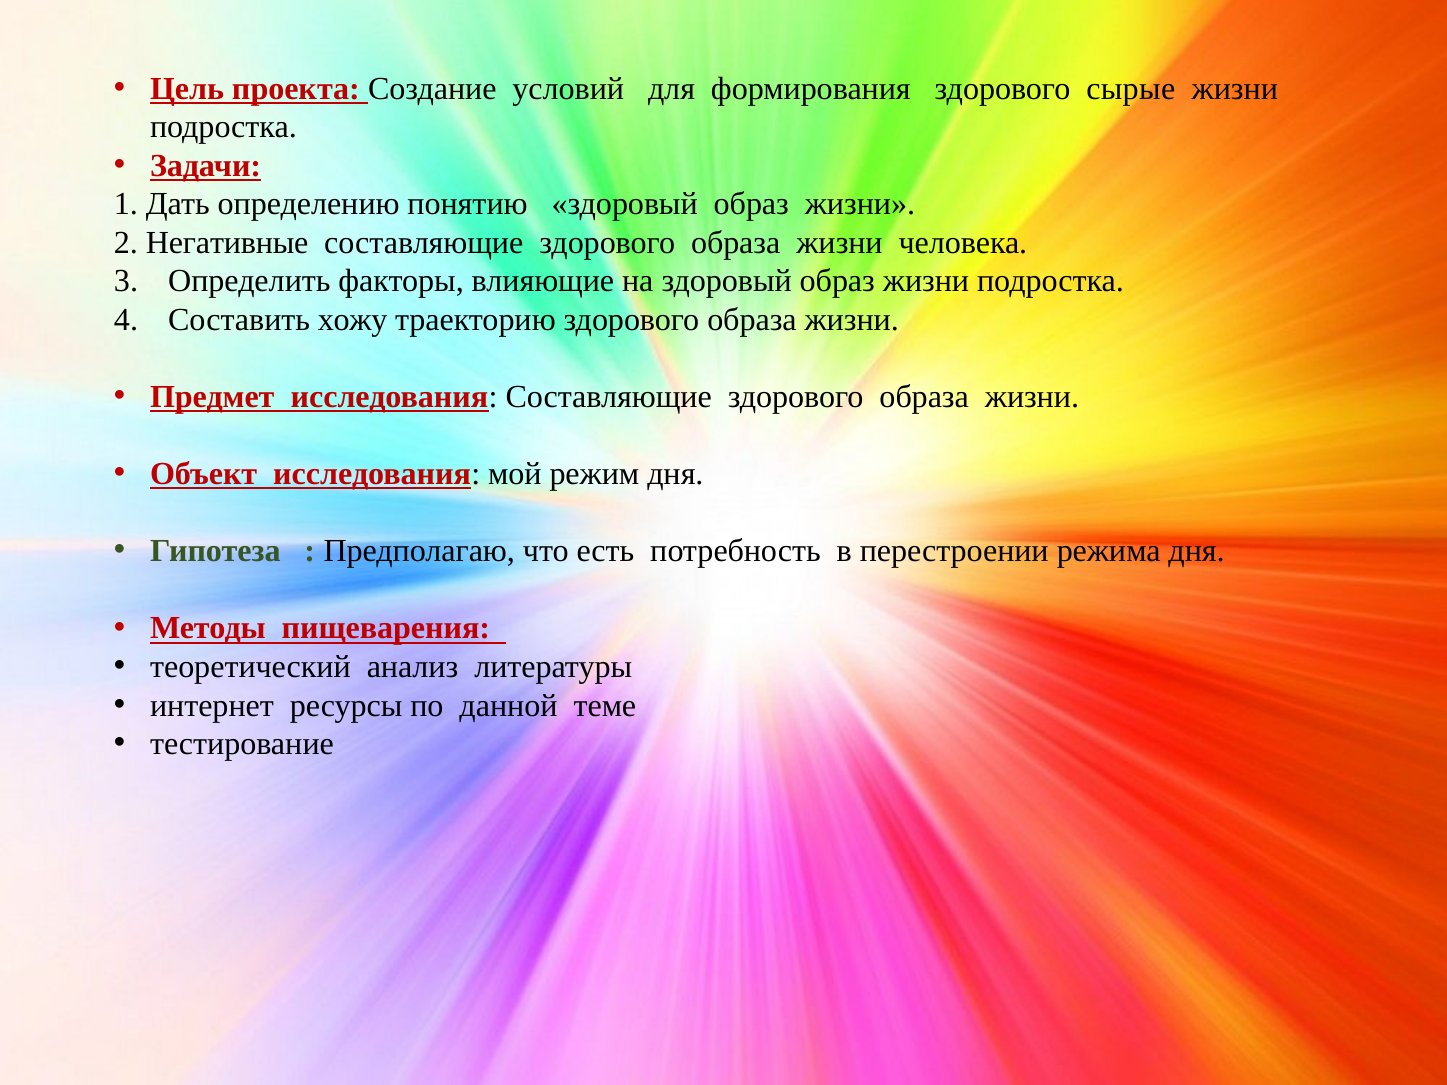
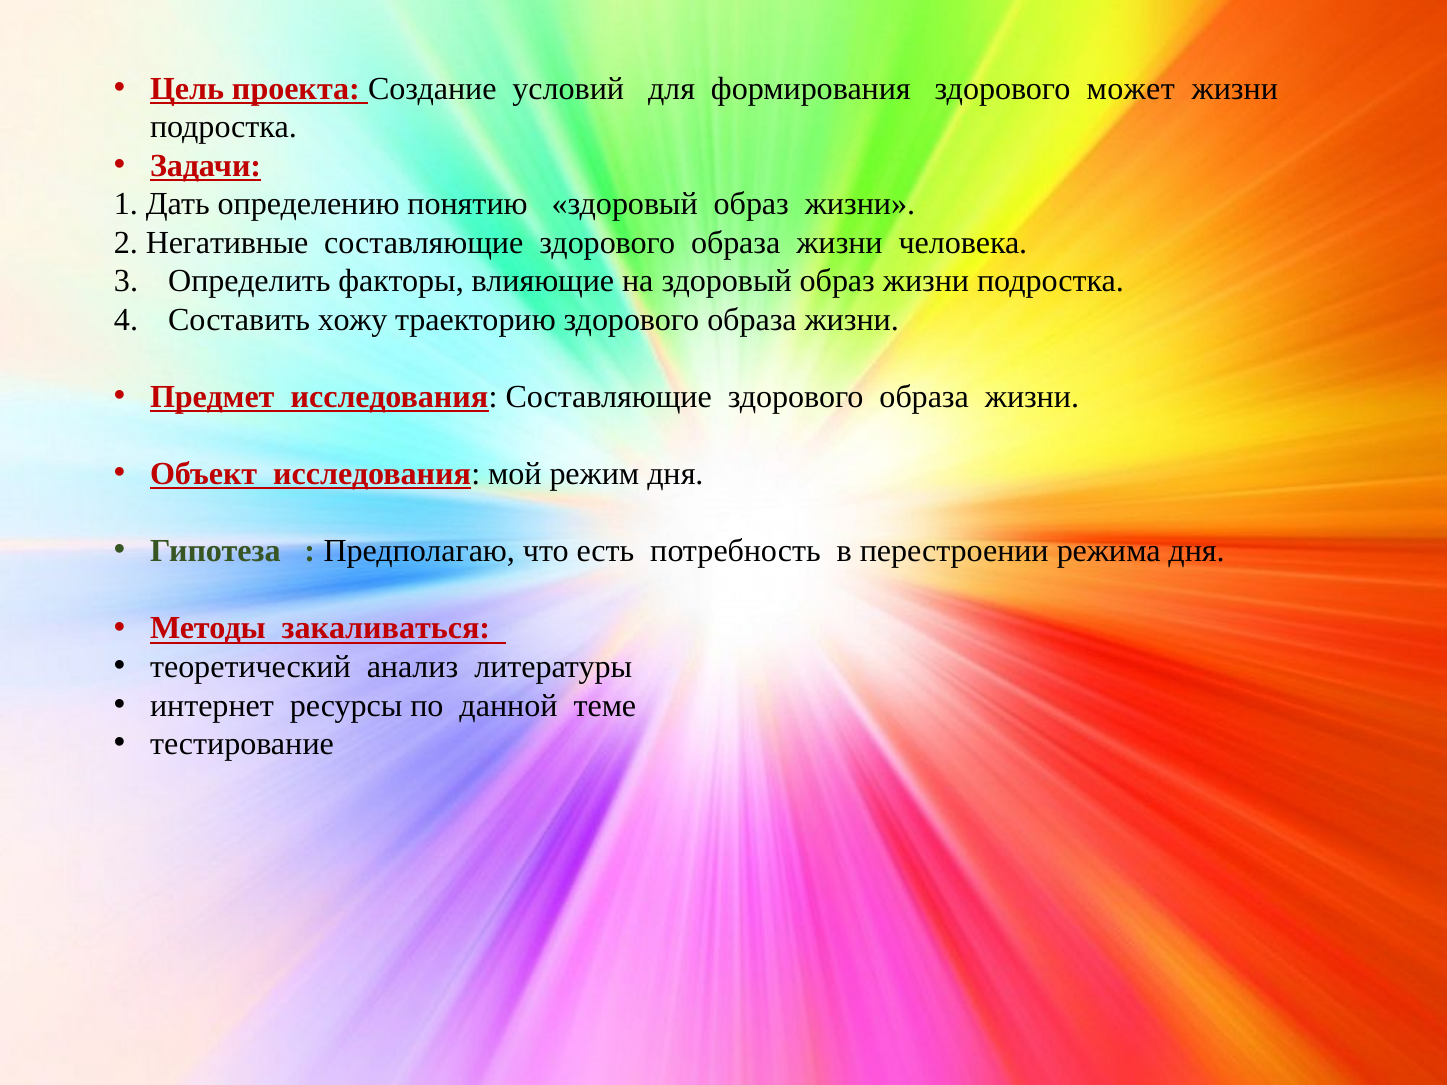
сырые: сырые -> может (1131, 89)
пищеварения: пищеварения -> закаливаться (386, 629)
